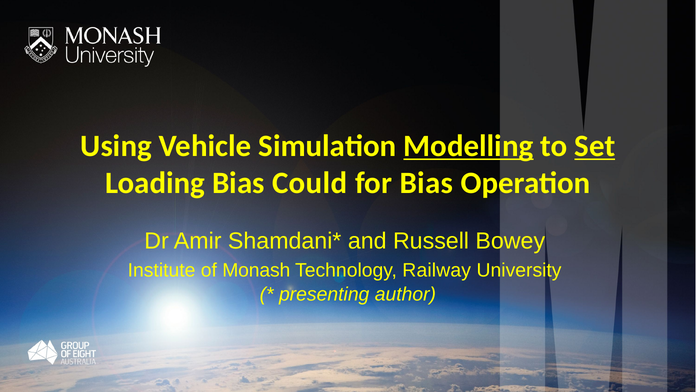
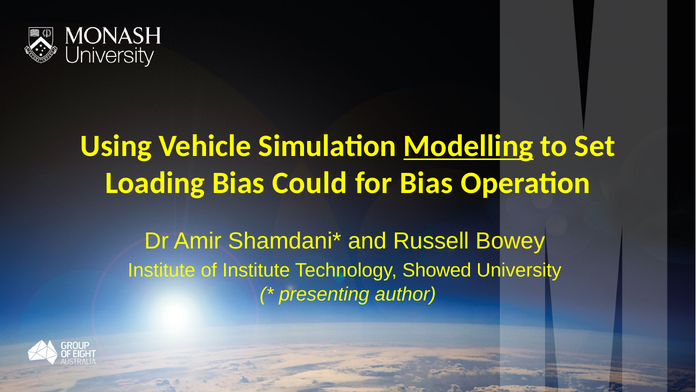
Set underline: present -> none (595, 146)
of Monash: Monash -> Institute (256, 270)
Railway: Railway -> Showed (437, 270)
